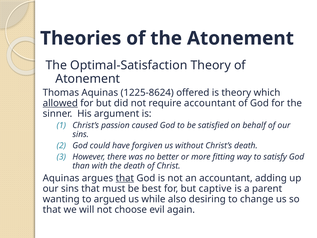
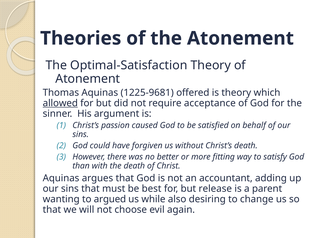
1225-8624: 1225-8624 -> 1225-9681 (147, 93)
require accountant: accountant -> acceptance (210, 103)
that underline: present -> none (125, 178)
captive: captive -> release (215, 188)
